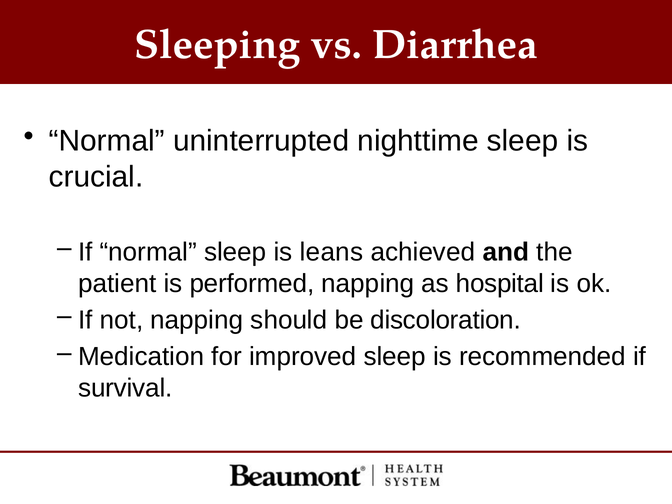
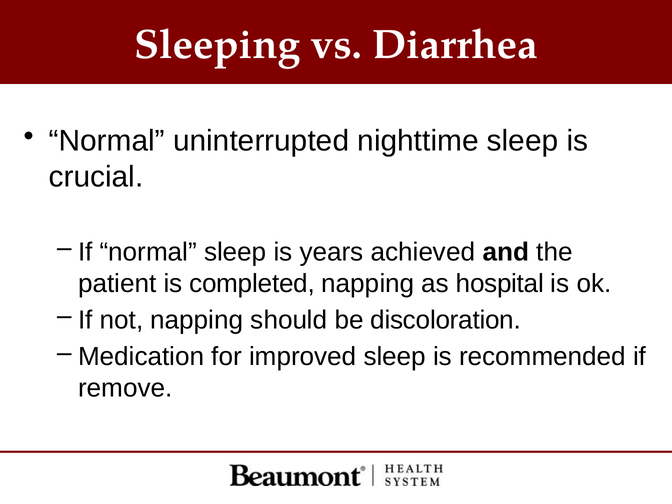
leans: leans -> years (332, 252)
performed: performed -> completed (252, 283)
survival: survival -> remove (125, 388)
